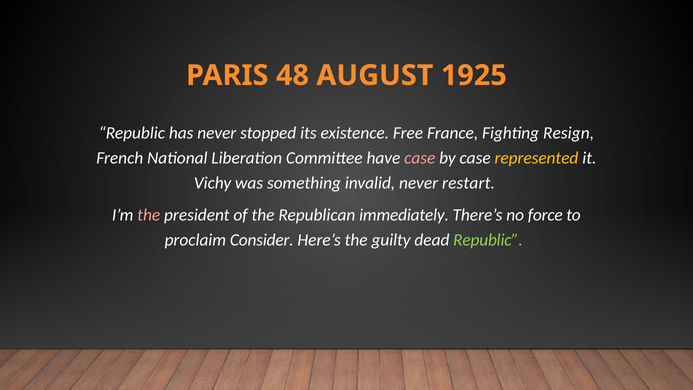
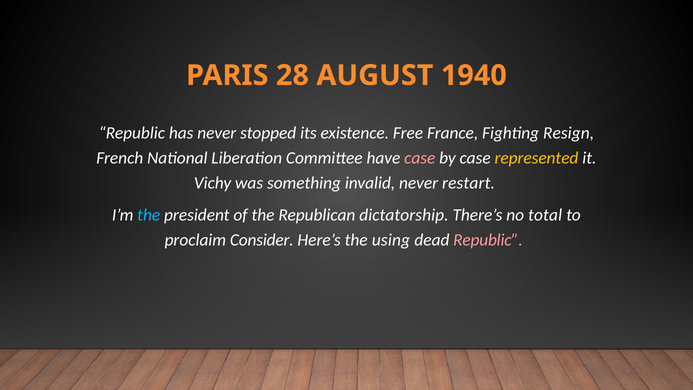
48: 48 -> 28 (292, 75)
1925: 1925 -> 1940 (474, 75)
the colour: pink -> light blue (149, 215)
immediately: immediately -> dictatorship (404, 215)
force: force -> total (545, 215)
guilty: guilty -> using (391, 240)
Republic colour: light green -> pink (488, 240)
